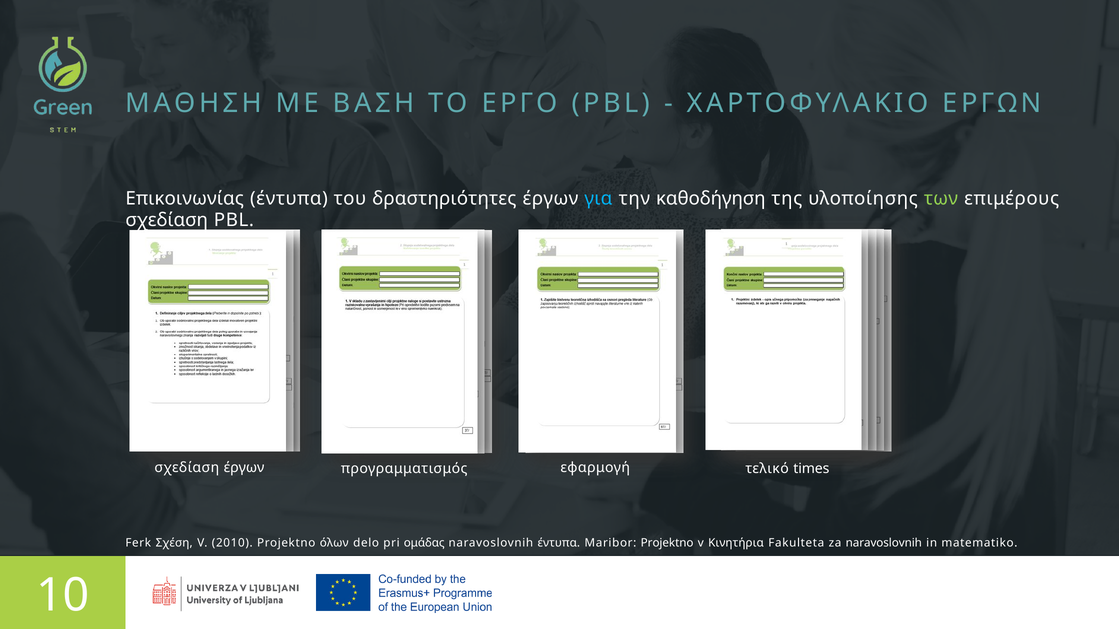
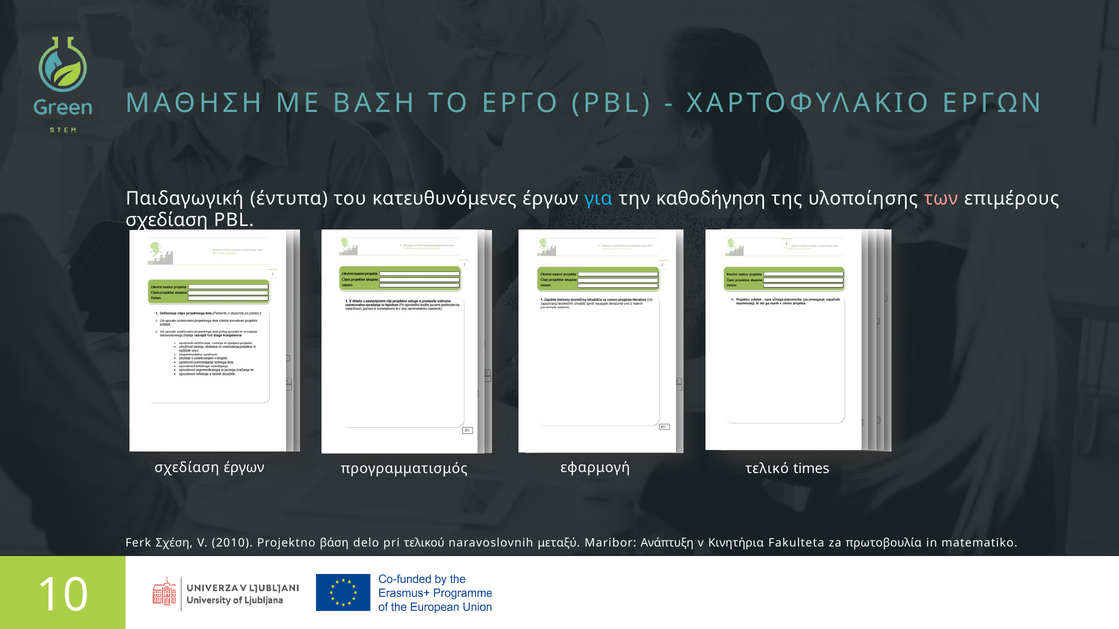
Επικοινωνίας: Επικοινωνίας -> Παιδαγωγική (185, 199)
δραστηριότητες: δραστηριότητες -> κατευθυνόμενες (444, 199)
των colour: light green -> pink (941, 199)
όλων: όλων -> βάση (334, 543)
ομάδας: ομάδας -> τελικού (424, 543)
naravoslovnih έντυπα: έντυπα -> μεταξύ (559, 543)
Maribor Projektno: Projektno -> Ανάπτυξη (667, 543)
za naravoslovnih: naravoslovnih -> πρωτοβουλία (884, 543)
